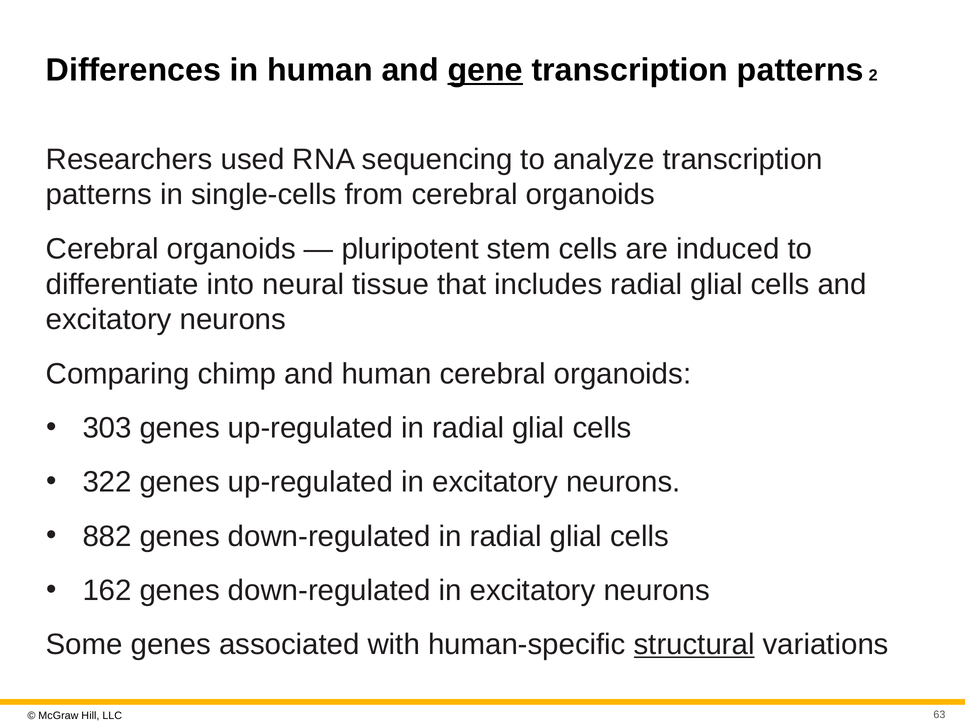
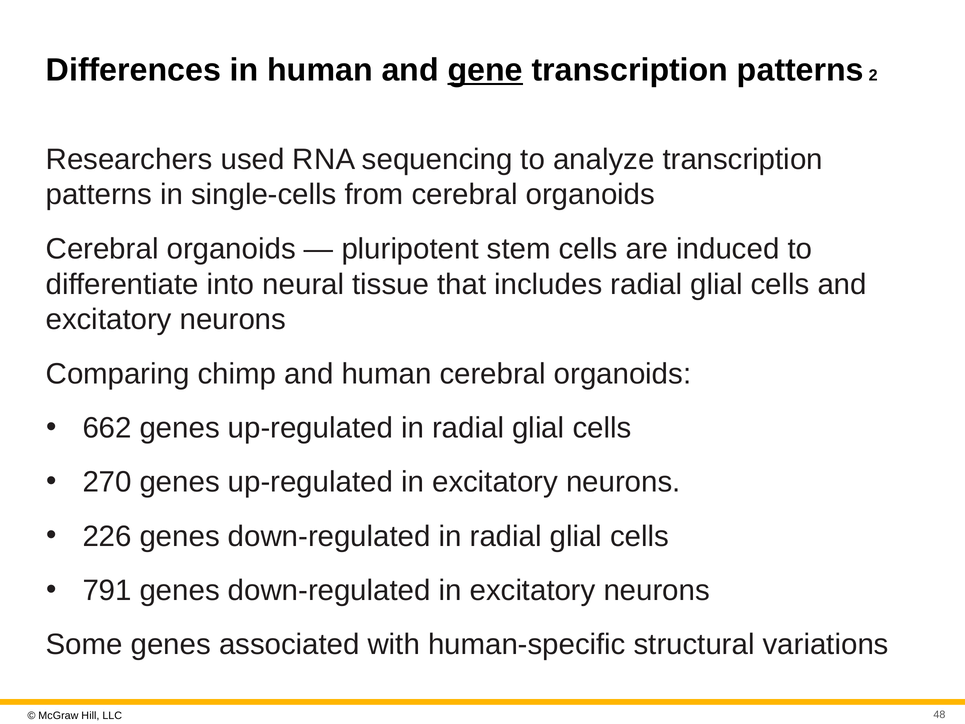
303: 303 -> 662 (107, 428)
322: 322 -> 270 (107, 482)
882: 882 -> 226 (107, 536)
162: 162 -> 791 (107, 590)
structural underline: present -> none (694, 644)
63: 63 -> 48 (939, 715)
